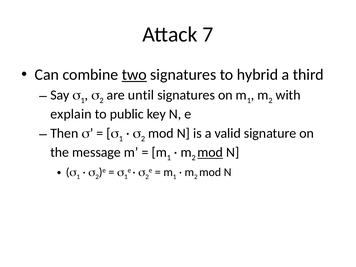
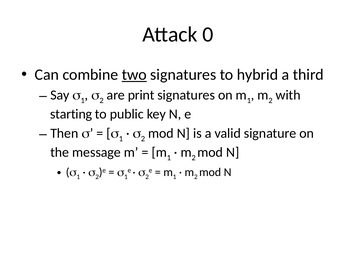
7: 7 -> 0 (208, 34)
until: until -> print (141, 95)
explain: explain -> starting (71, 114)
mod underline: present -> none (210, 152)
